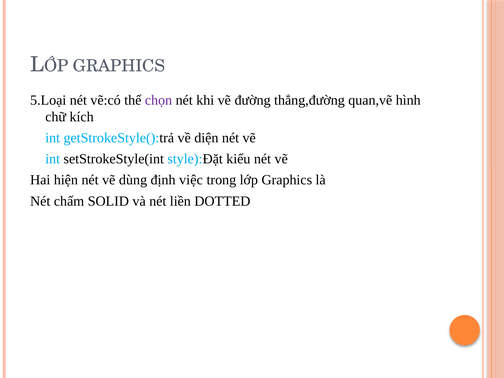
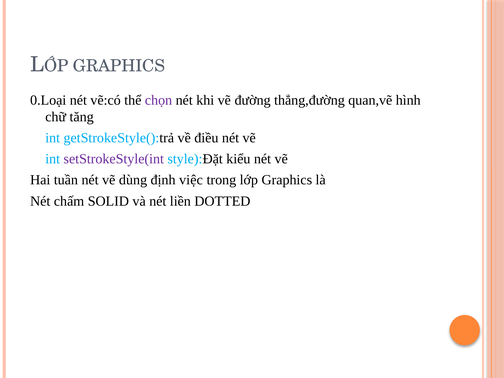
5.Loại: 5.Loại -> 0.Loại (48, 100)
kích: kích -> tăng (82, 117)
diện: diện -> điều (206, 138)
setStrokeStyle(int colour: black -> purple (114, 159)
hiện: hiện -> tuần (66, 180)
